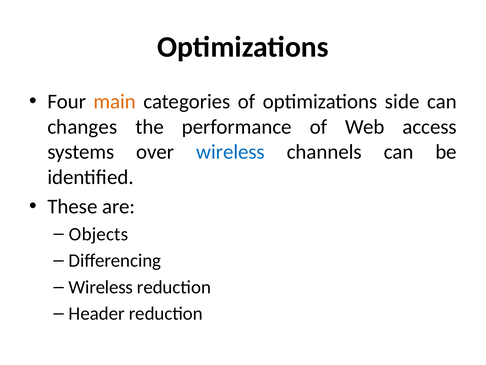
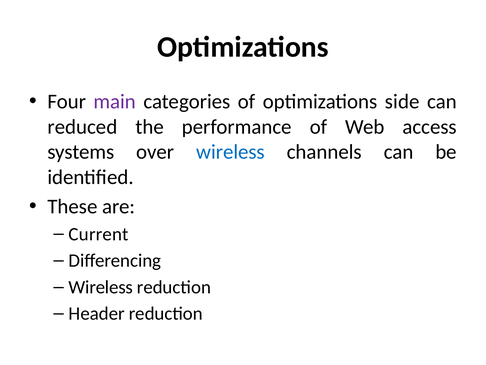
main colour: orange -> purple (115, 102)
changes: changes -> reduced (82, 127)
Objects: Objects -> Current (99, 234)
